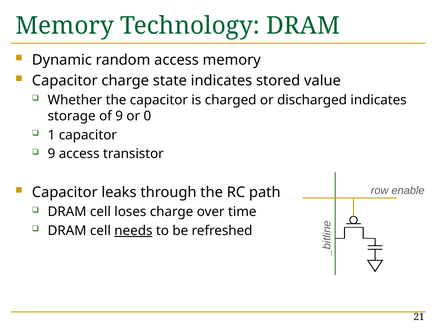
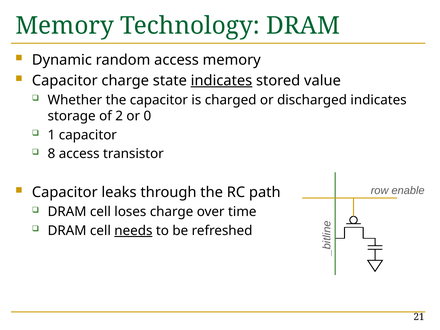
indicates underline: none -> present (221, 81)
of 9: 9 -> 2 (119, 116)
9: 9 -> 8 (51, 154)
